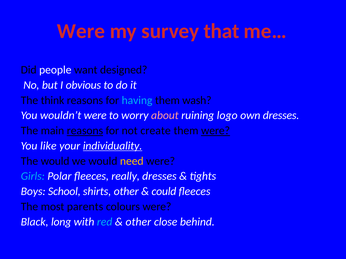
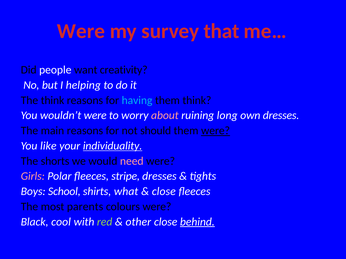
designed: designed -> creativity (124, 70)
obvious: obvious -> helping (83, 85)
them wash: wash -> think (197, 100)
logo: logo -> long (227, 116)
reasons underline: present -> none (85, 131)
create: create -> should (156, 131)
The would: would -> shorts (55, 161)
need colour: yellow -> pink (132, 161)
Girls colour: light blue -> pink (33, 177)
really: really -> stripe (126, 177)
shirts other: other -> what (126, 192)
could: could -> close (164, 192)
long: long -> cool (61, 222)
red colour: light blue -> light green (105, 222)
behind underline: none -> present (197, 222)
